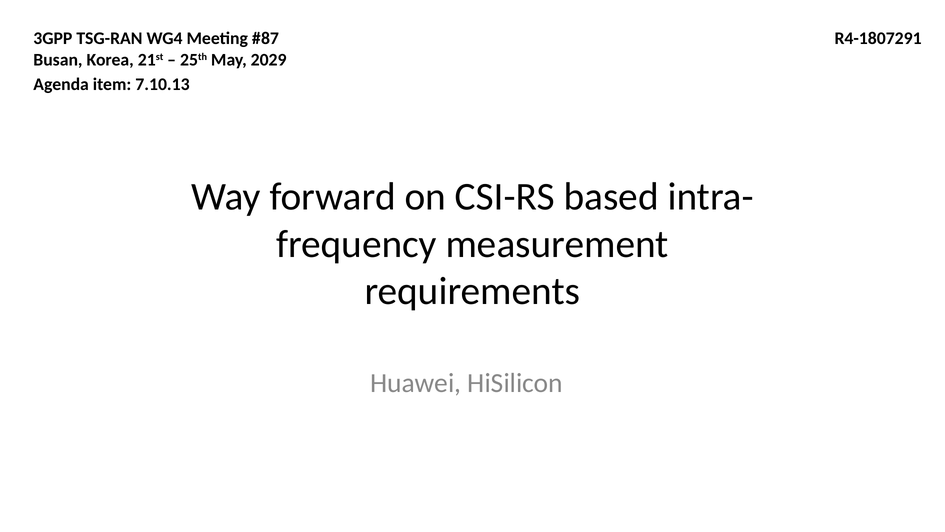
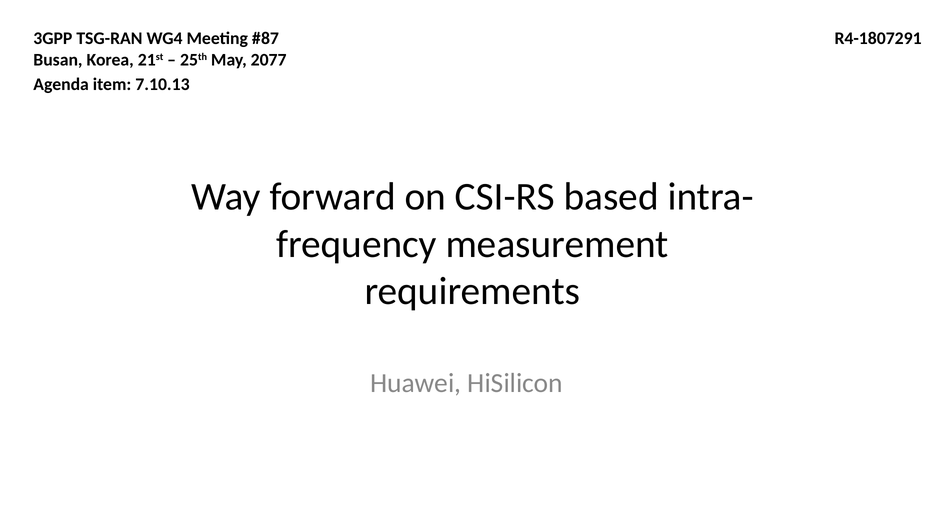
2029: 2029 -> 2077 (269, 60)
